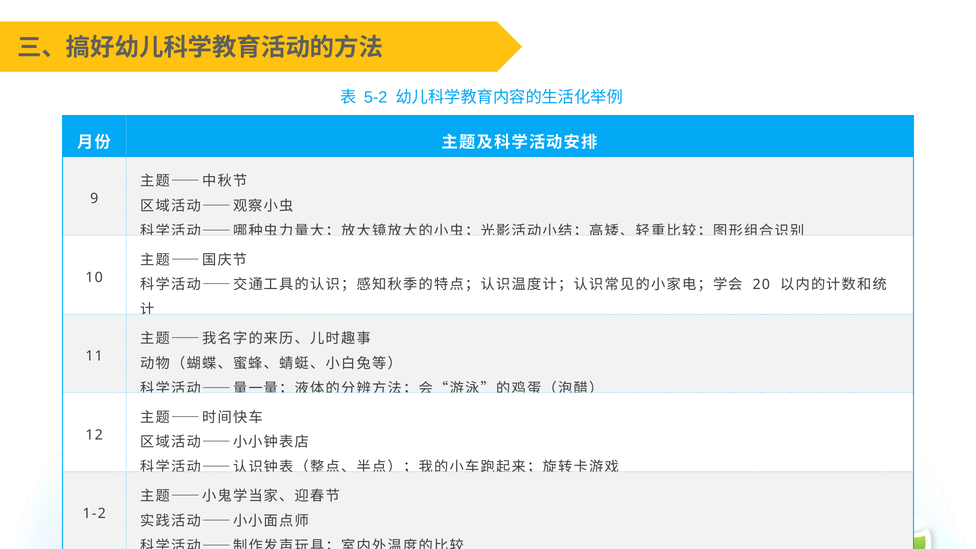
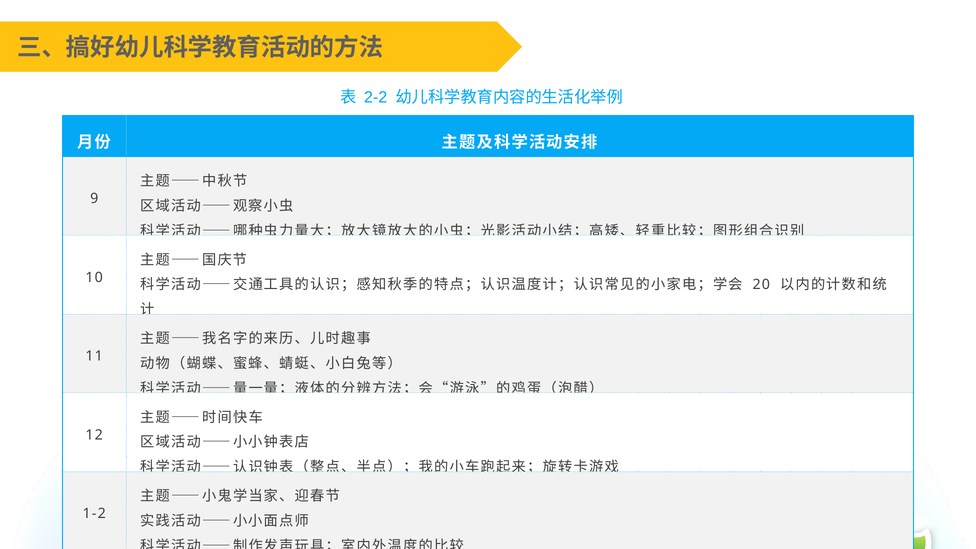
5-2: 5-2 -> 2-2 (376, 97)
